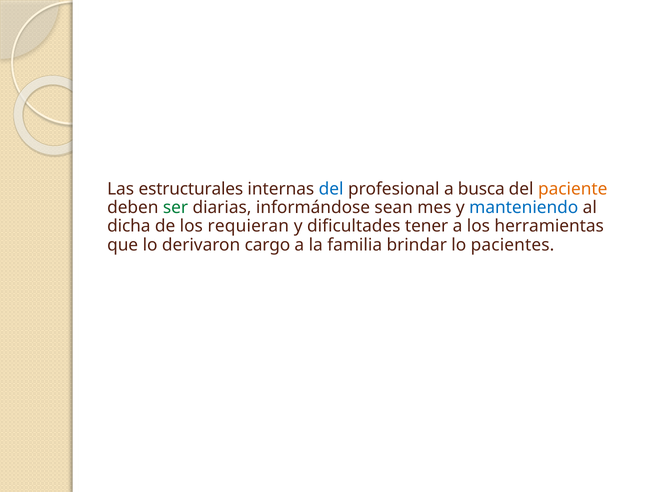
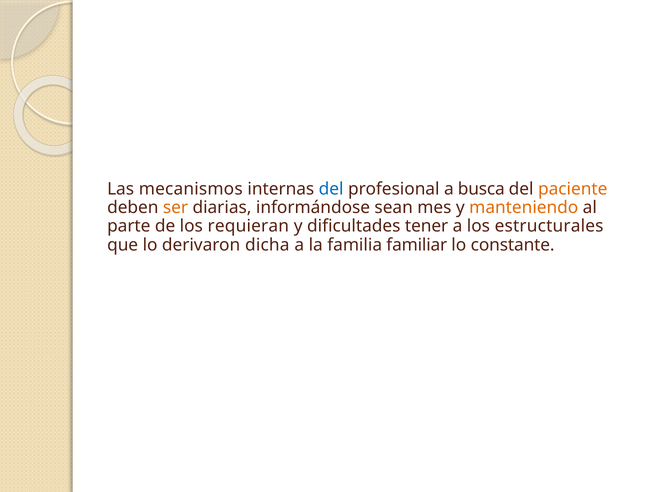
estructurales: estructurales -> mecanismos (191, 189)
ser colour: green -> orange (176, 208)
manteniendo colour: blue -> orange (524, 208)
dicha: dicha -> parte (129, 226)
herramientas: herramientas -> estructurales (549, 226)
cargo: cargo -> dicha (267, 245)
brindar: brindar -> familiar (417, 245)
pacientes: pacientes -> constante (513, 245)
